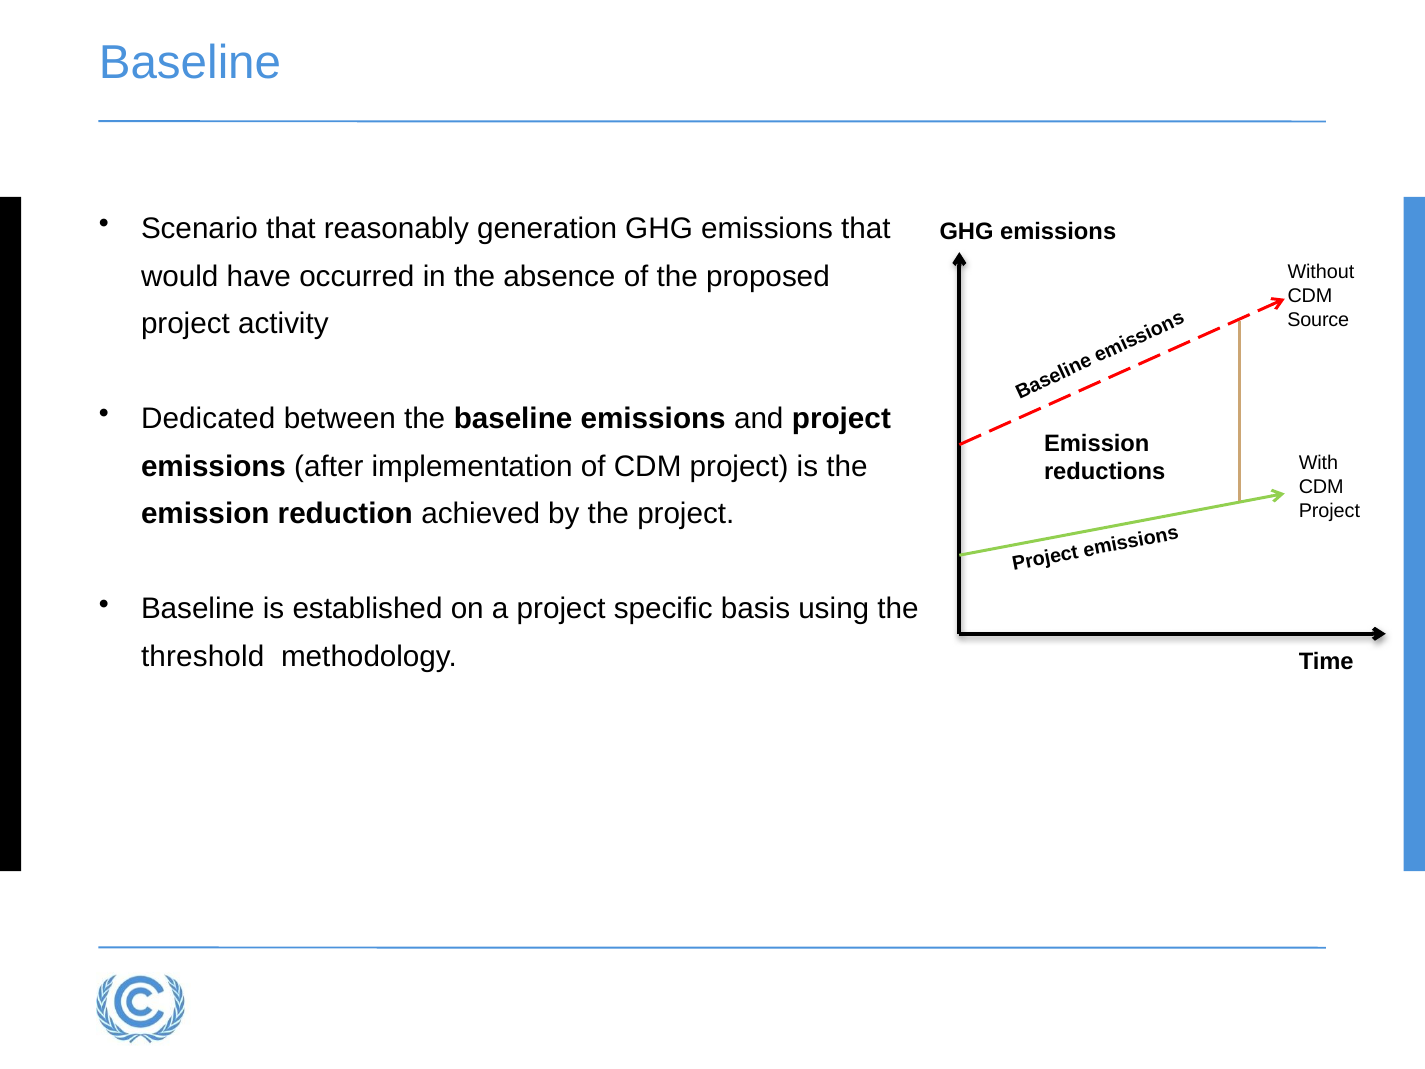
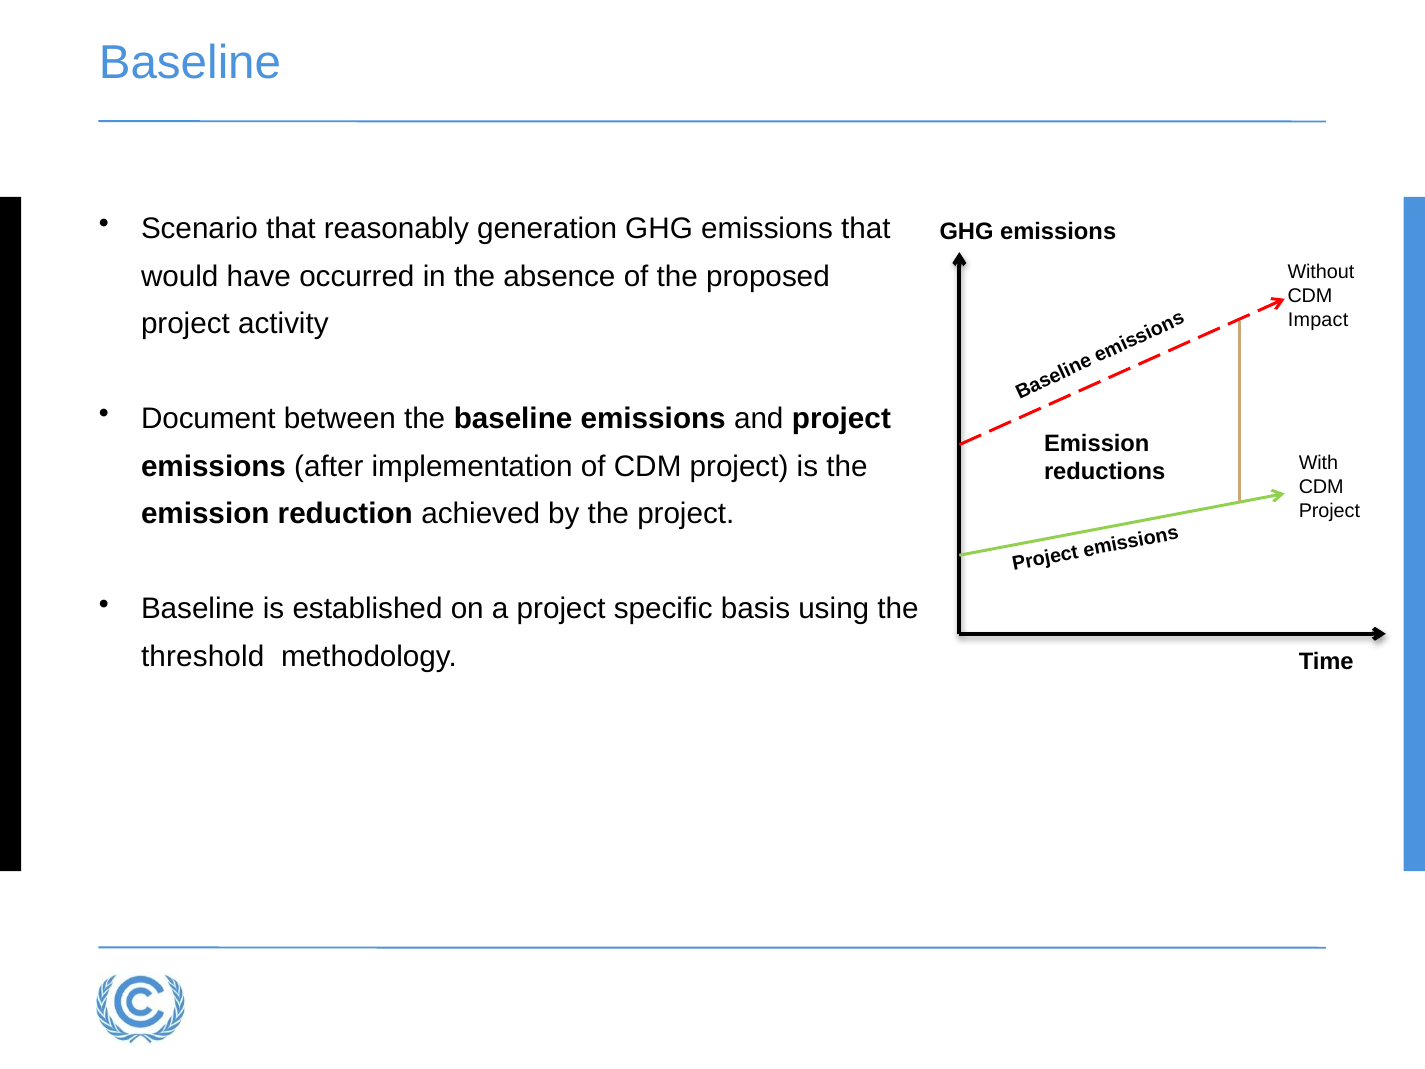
Source: Source -> Impact (1318, 320)
Dedicated: Dedicated -> Document (208, 419)
